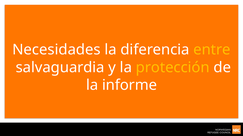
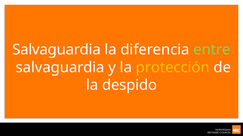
Necesidades: Necesidades -> Salvaguardia (57, 50)
entre colour: yellow -> light green (212, 50)
informe: informe -> despido (130, 86)
